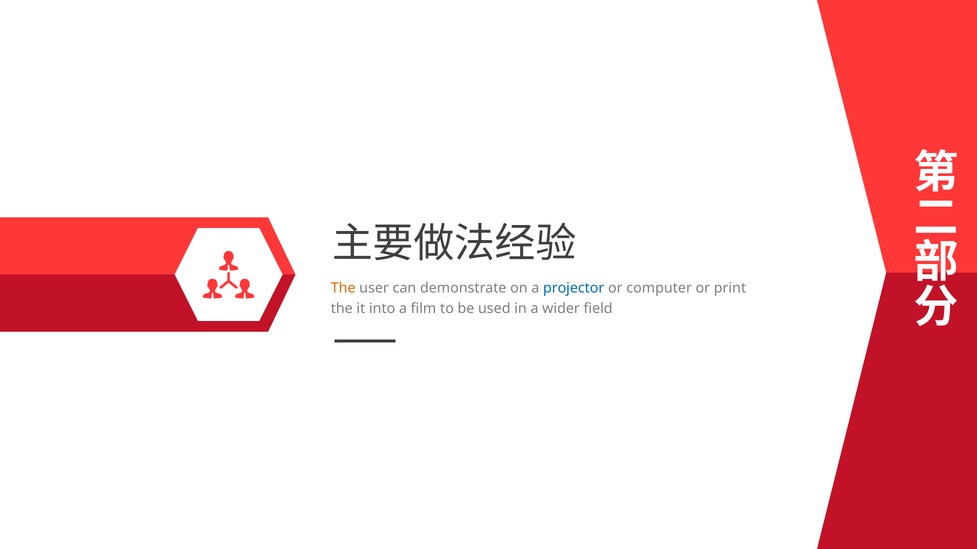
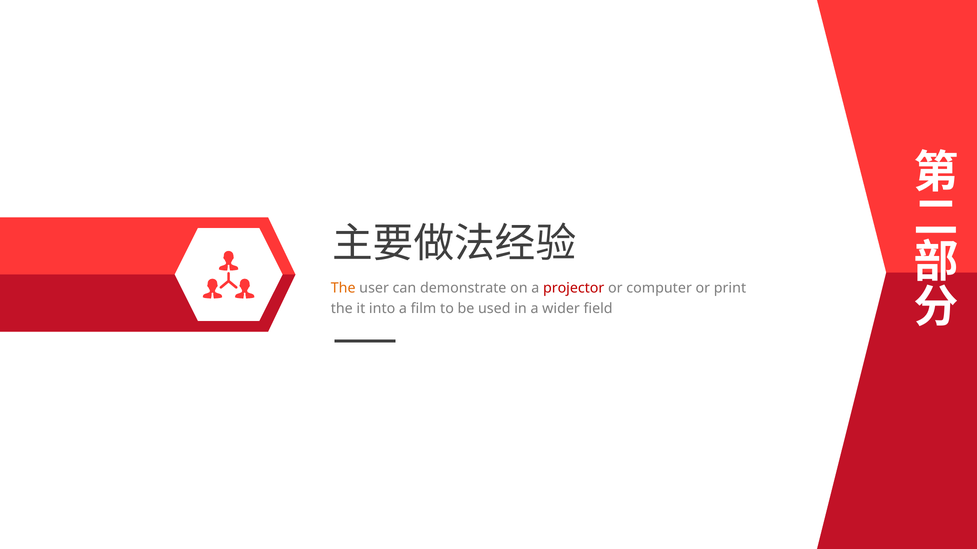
projector colour: blue -> red (574, 288)
